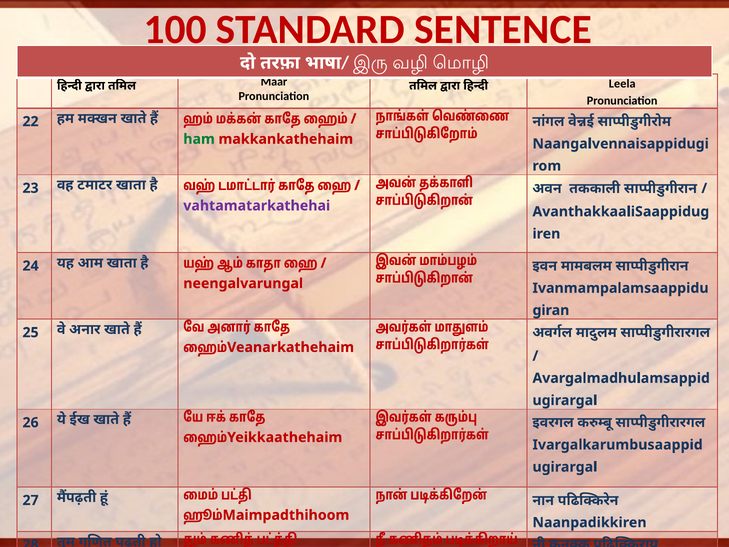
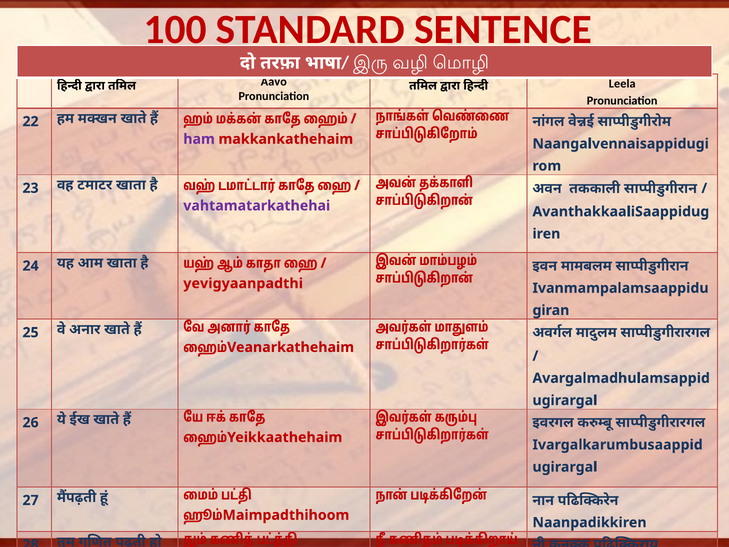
Maar: Maar -> Aavo (274, 82)
ham colour: green -> purple (199, 139)
neengalvarungal: neengalvarungal -> yevigyaanpadthi (243, 283)
